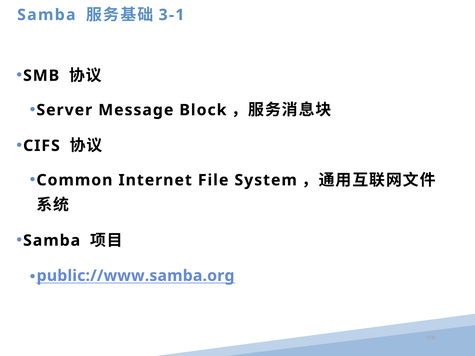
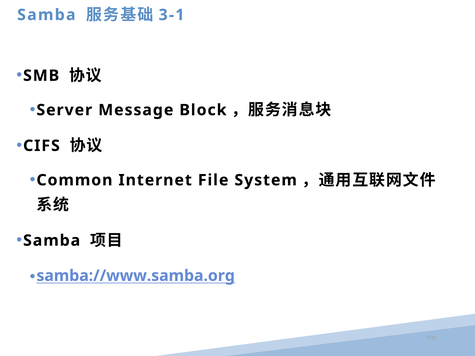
public://www.samba.org: public://www.samba.org -> samba://www.samba.org (136, 276)
